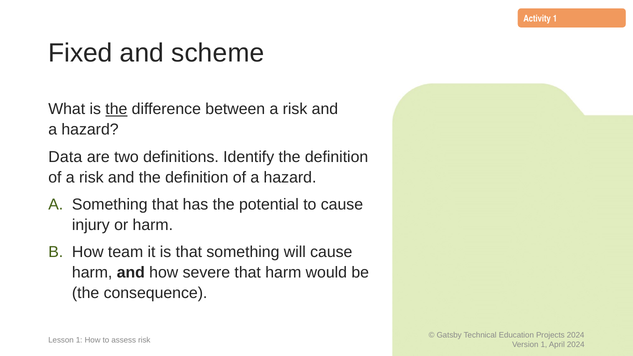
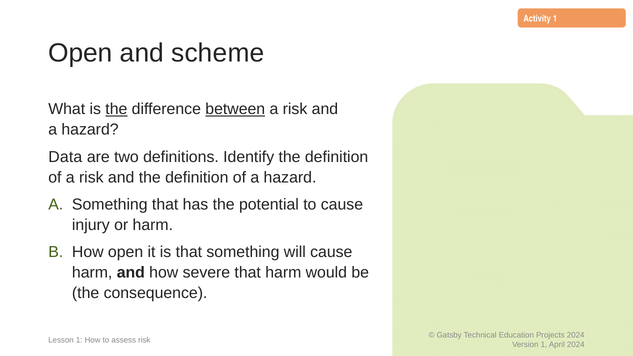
Fixed: Fixed -> Open (80, 53)
between underline: none -> present (235, 109)
How team: team -> open (126, 252)
